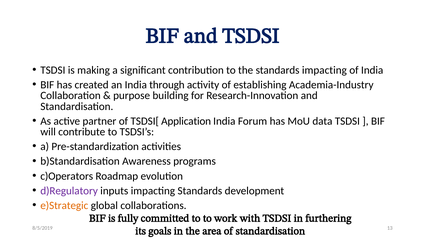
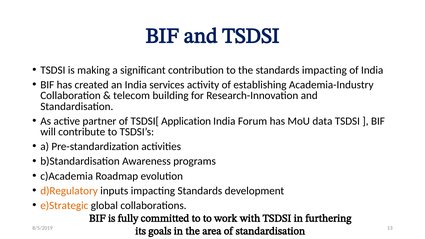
through: through -> services (167, 85)
purpose: purpose -> telecom (132, 96)
c)Operators: c)Operators -> c)Academia (67, 176)
d)Regulatory colour: purple -> orange (69, 191)
